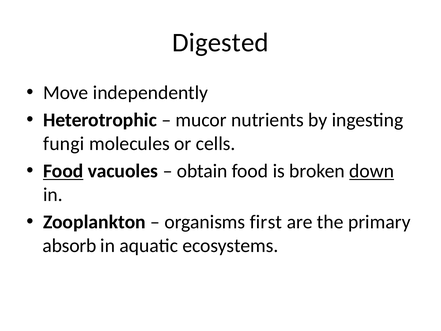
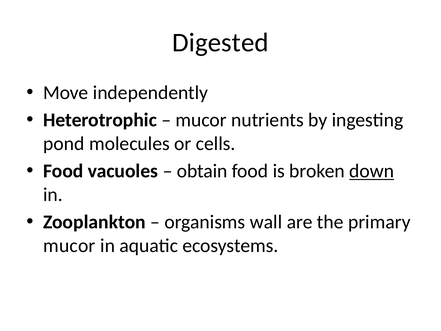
fungi: fungi -> pond (64, 143)
Food underline: present -> none (63, 171)
first: first -> wall (266, 222)
absorb: absorb -> mucor (69, 245)
